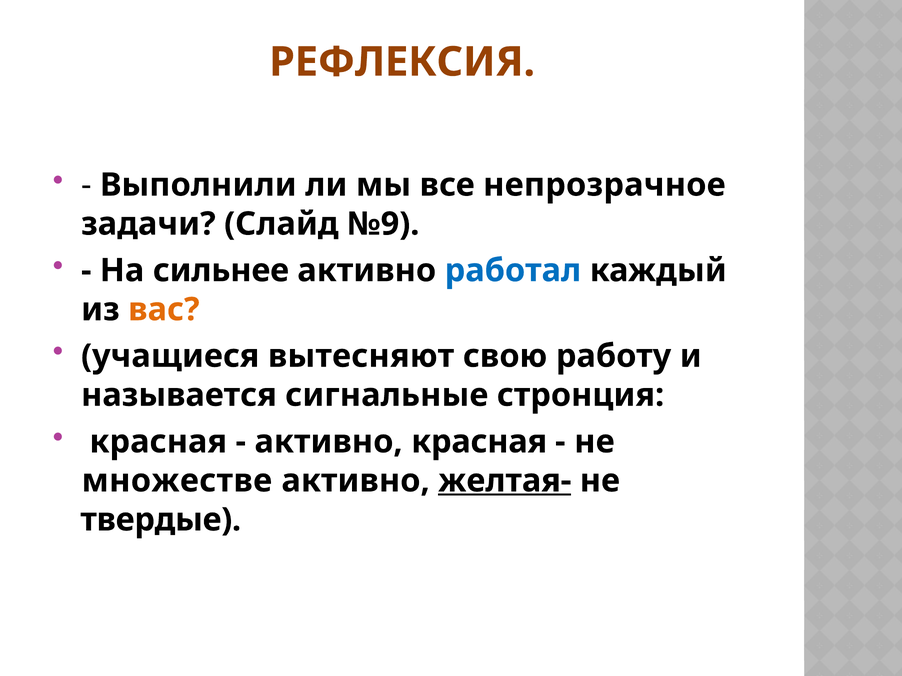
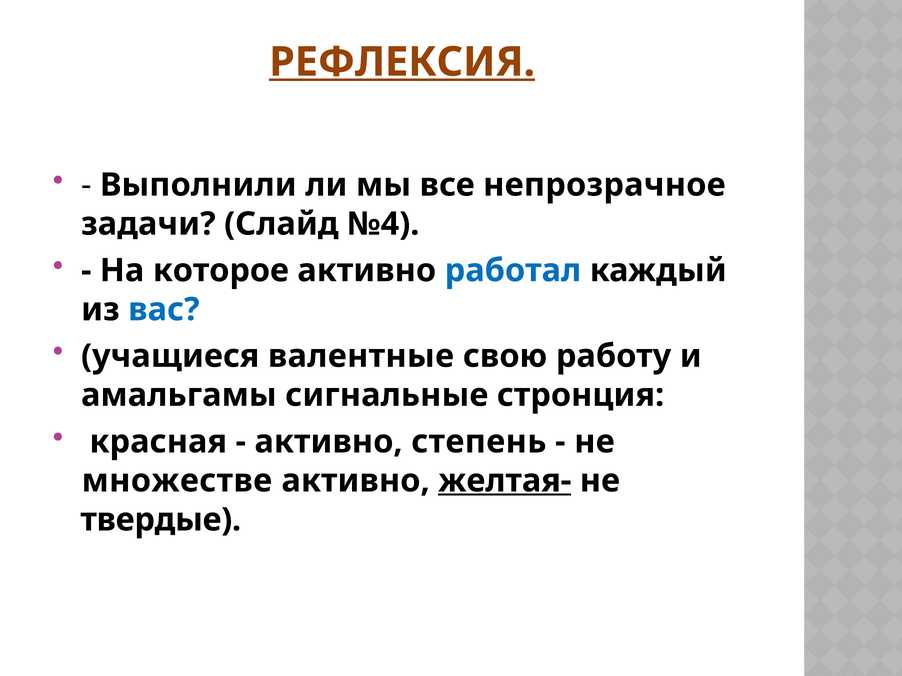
РЕФЛЕКСИЯ underline: none -> present (402, 62)
№9: №9 -> №4 (383, 224)
сильнее: сильнее -> которое (221, 271)
вас colour: orange -> blue (164, 310)
вытесняют: вытесняют -> валентные (361, 356)
называется: называется -> амальгамы (179, 395)
активно красная: красная -> степень (479, 442)
